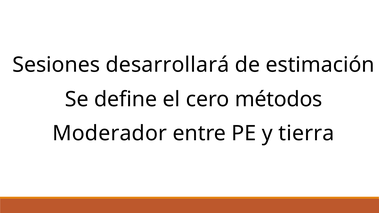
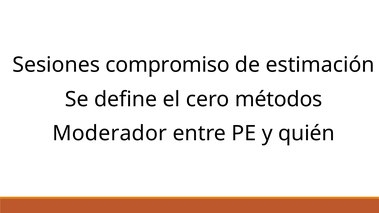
desarrollará: desarrollará -> compromiso (168, 65)
tierra: tierra -> quién (306, 134)
